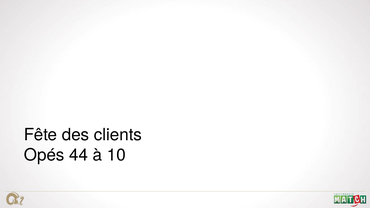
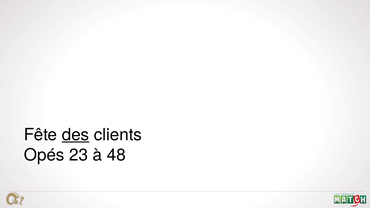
des underline: none -> present (76, 135)
44: 44 -> 23 (79, 155)
10: 10 -> 48 (116, 155)
